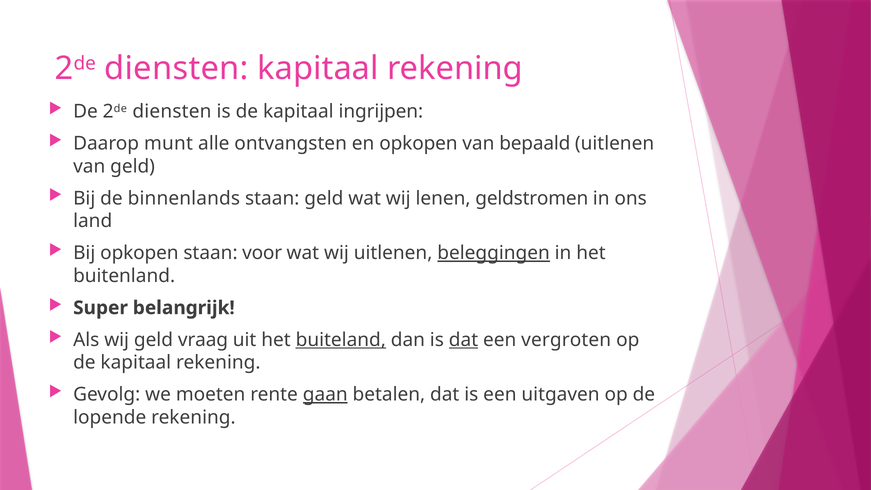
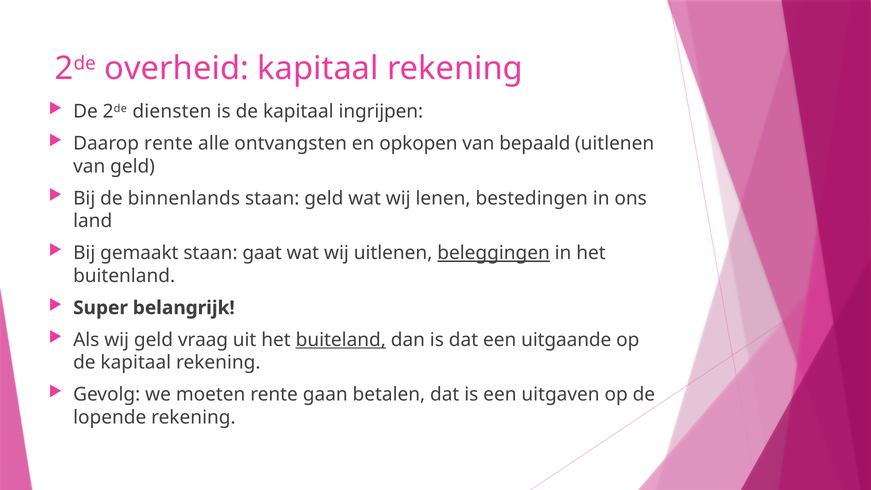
diensten: diensten -> overheid (177, 69)
Daarop munt: munt -> rente (169, 143)
geldstromen: geldstromen -> bestedingen (532, 198)
Bij opkopen: opkopen -> gemaakt (139, 253)
voor: voor -> gaat (262, 253)
dat underline: present -> none (464, 340)
vergroten: vergroten -> uitgaande (566, 340)
gaan underline: present -> none (325, 395)
